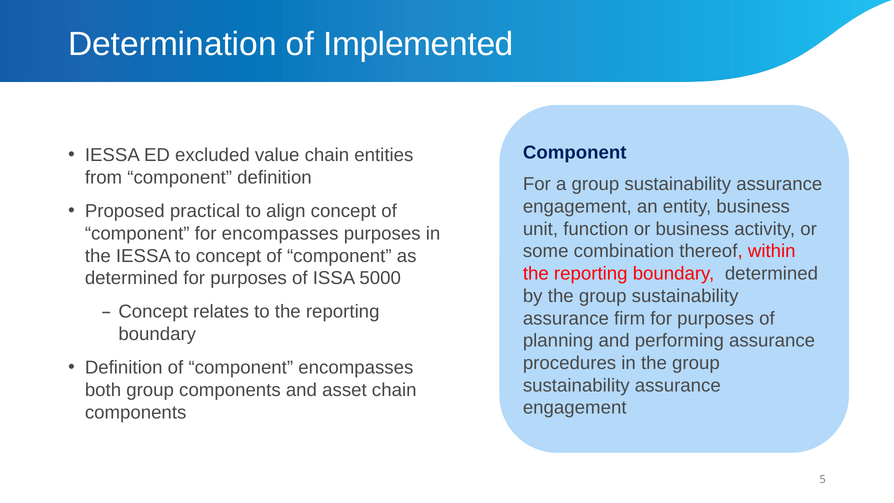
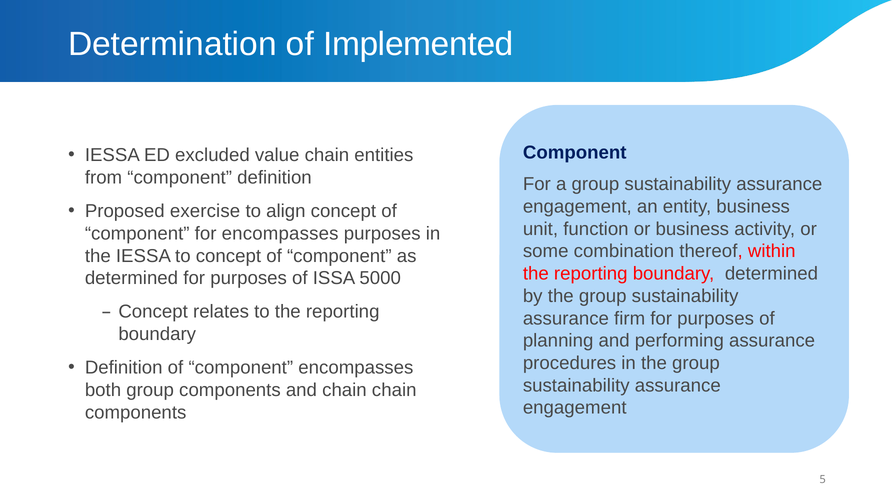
practical: practical -> exercise (205, 211)
and asset: asset -> chain (344, 390)
